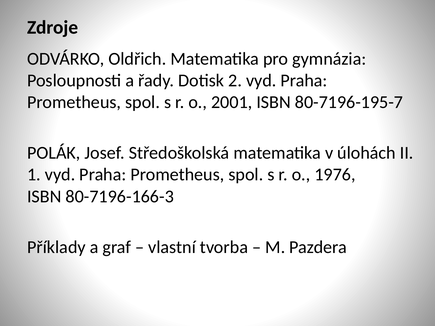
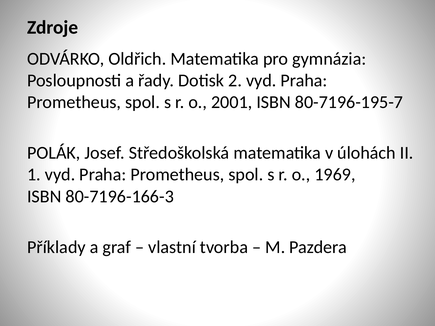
1976: 1976 -> 1969 (335, 175)
